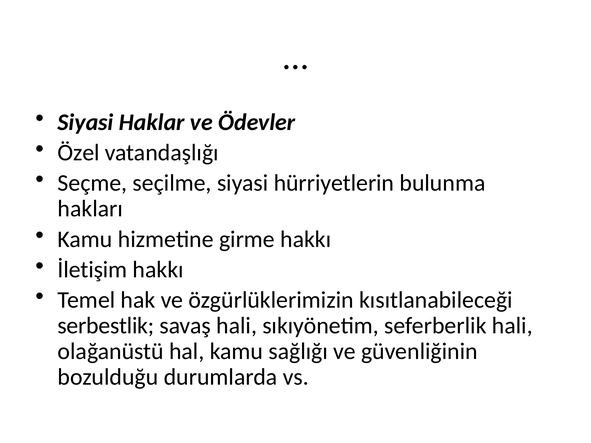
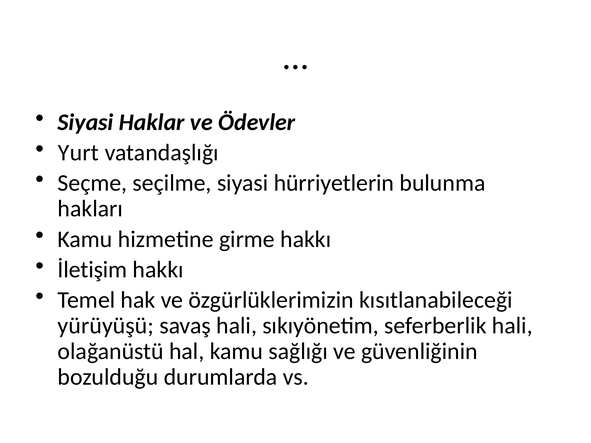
Özel: Özel -> Yurt (78, 153)
serbestlik: serbestlik -> yürüyüşü (106, 326)
